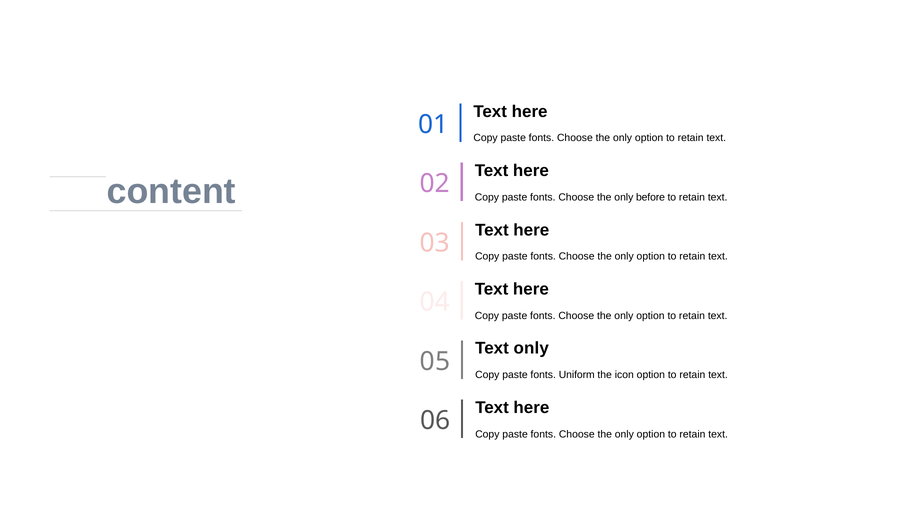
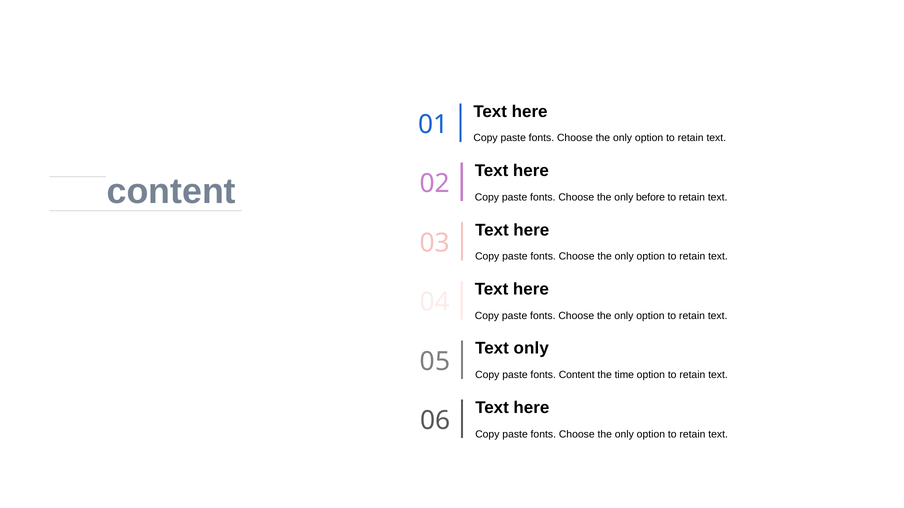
fonts Uniform: Uniform -> Content (577, 375)
icon: icon -> time (624, 375)
